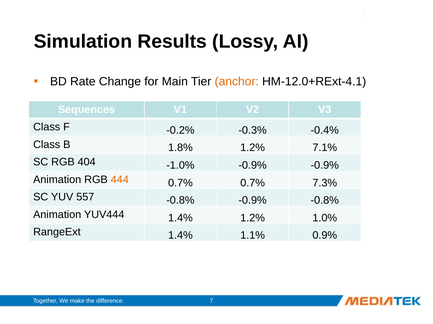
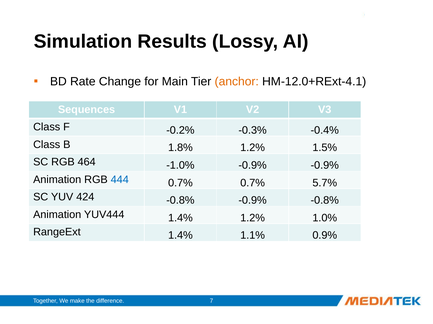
7.1%: 7.1% -> 1.5% (325, 148)
404: 404 -> 464 (87, 162)
444 colour: orange -> blue (120, 180)
7.3%: 7.3% -> 5.7% (325, 183)
557: 557 -> 424 (85, 197)
